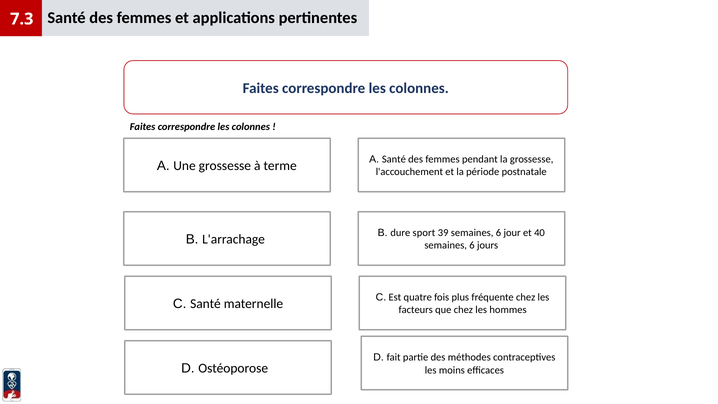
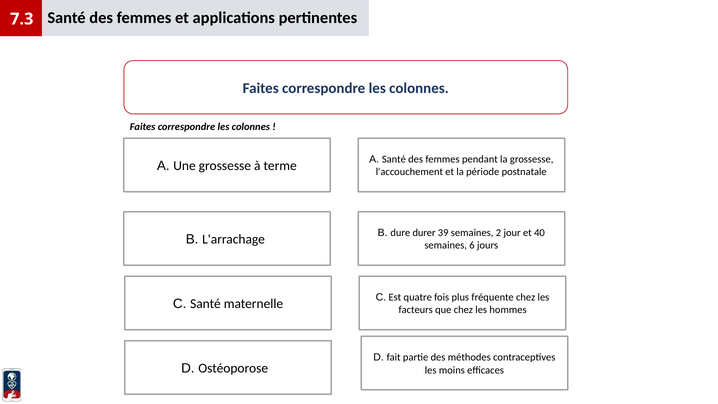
sport: sport -> durer (424, 233)
39 semaines 6: 6 -> 2 (499, 233)
